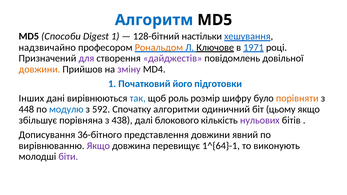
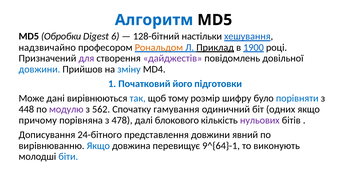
Способи: Способи -> Обробки (61, 36)
Digest 1: 1 -> 6 (115, 36)
Ключове: Ключове -> Приклад (215, 47)
1971: 1971 -> 1900 (254, 47)
довжини colour: orange -> blue (39, 69)
зміну colour: purple -> blue (129, 69)
Інших: Інших -> Може (31, 98)
роль: роль -> тому (178, 98)
порівняти colour: orange -> blue (297, 98)
модулю colour: blue -> purple (66, 109)
592: 592 -> 562 (101, 109)
алгоритми: алгоритми -> гамування (176, 109)
цьому: цьому -> одних (281, 109)
збільшує: збільшує -> причому (38, 120)
438: 438 -> 478 (122, 120)
36-бітного: 36-бітного -> 24-бітного (100, 135)
Якщо colour: purple -> blue (98, 146)
1^{64}-1: 1^{64}-1 -> 9^{64}-1 (221, 146)
біти colour: purple -> blue (68, 157)
